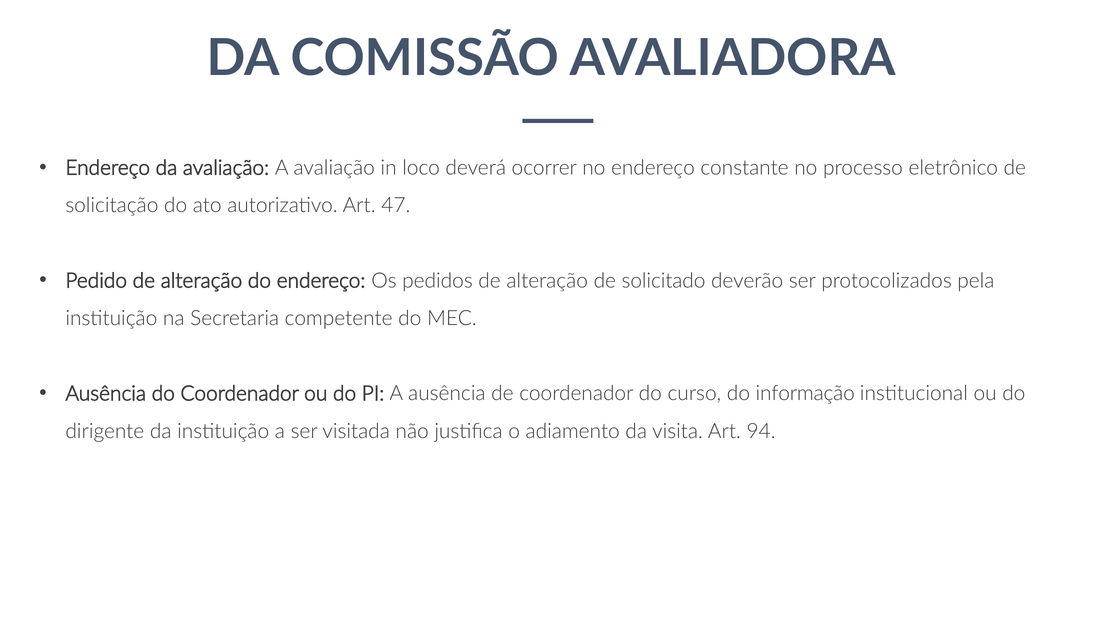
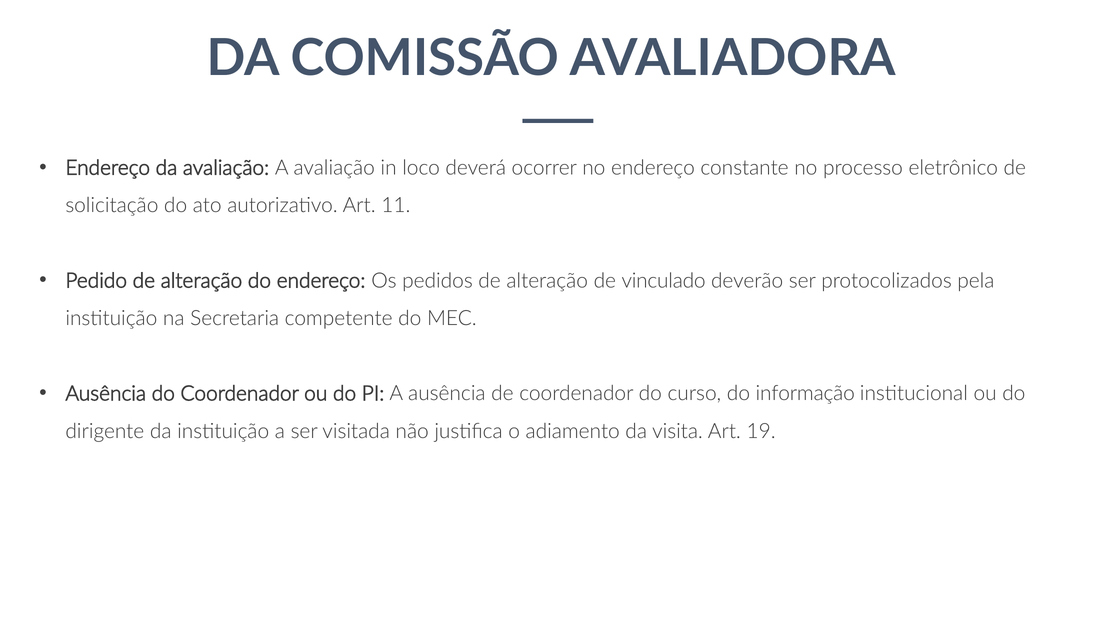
47: 47 -> 11 (396, 205)
solicitado: solicitado -> vinculado (664, 280)
94: 94 -> 19 (761, 431)
